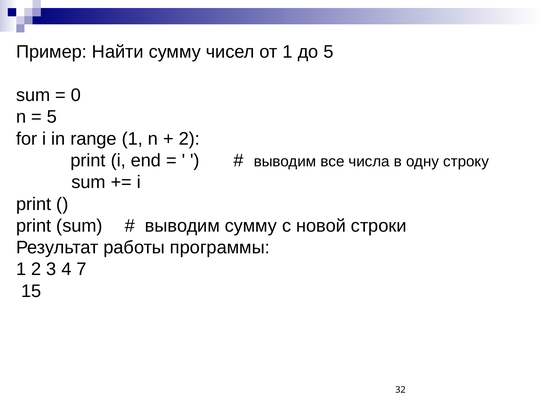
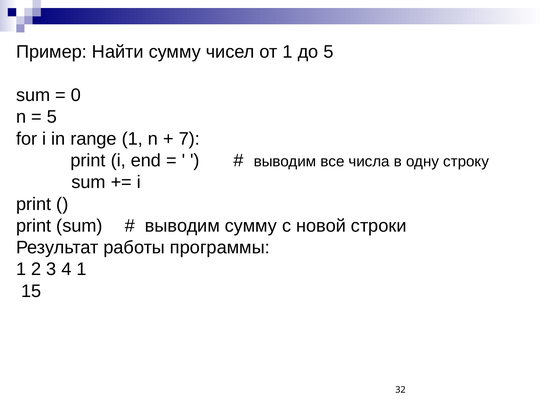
2: 2 -> 7 (189, 139)
4 7: 7 -> 1 (82, 269)
